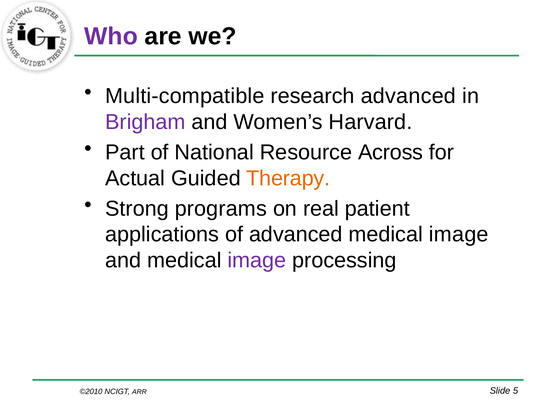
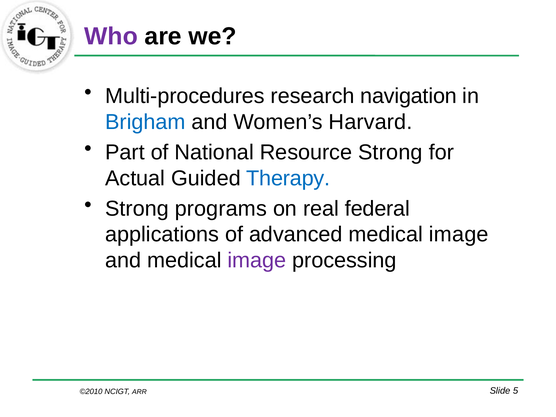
Multi-compatible: Multi-compatible -> Multi-procedures (185, 96)
research advanced: advanced -> navigation (409, 96)
Brigham colour: purple -> blue (145, 122)
Resource Across: Across -> Strong (390, 152)
Therapy colour: orange -> blue (288, 178)
patient: patient -> federal (377, 209)
